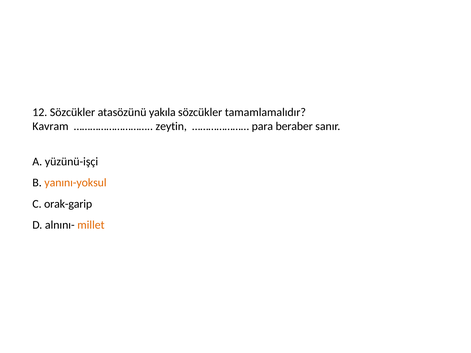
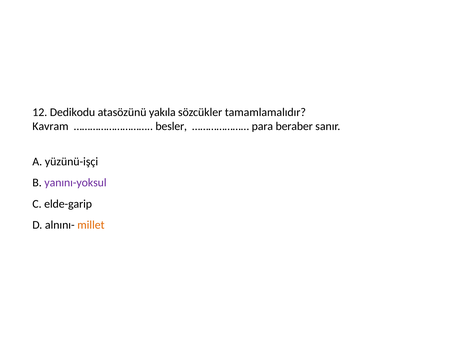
12 Sözcükler: Sözcükler -> Dedikodu (73, 112)
zeytin: zeytin -> besler (171, 126)
yanını-yoksul colour: orange -> purple (75, 183)
orak-garip: orak-garip -> elde-garip (68, 204)
